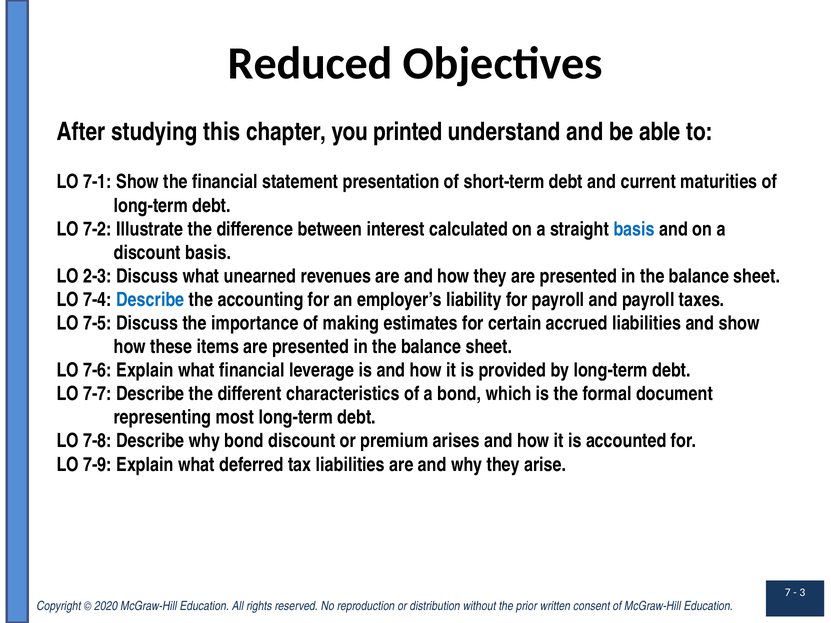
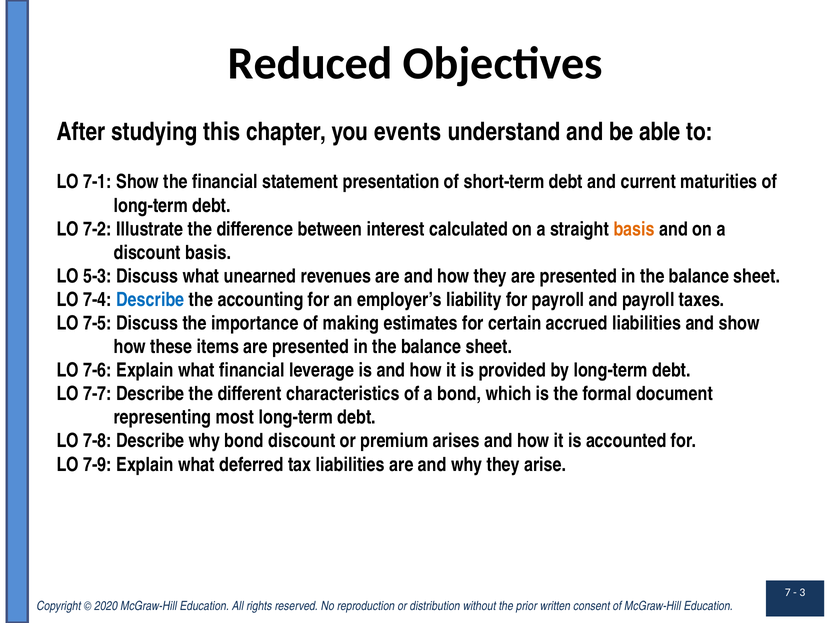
printed: printed -> events (408, 132)
basis colour: blue -> orange (634, 229)
2-3: 2-3 -> 5-3 (97, 276)
